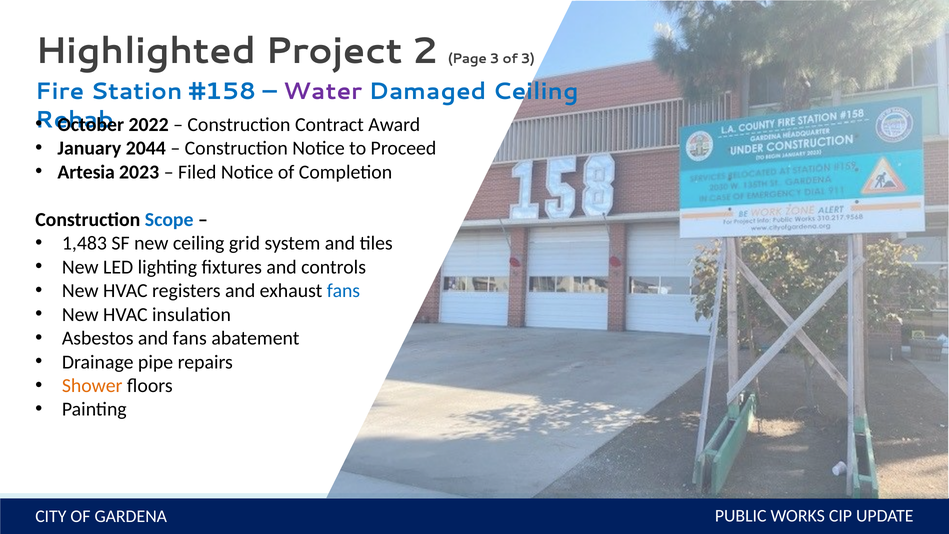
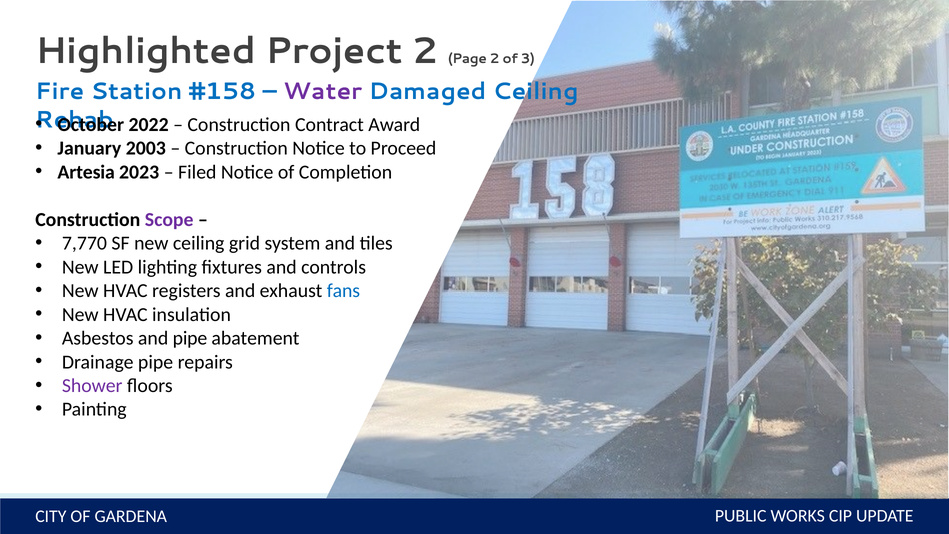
Page 3: 3 -> 2 (495, 58)
2044: 2044 -> 2003 (146, 148)
Scope colour: blue -> purple (169, 219)
1,483: 1,483 -> 7,770 (84, 243)
and fans: fans -> pipe (190, 338)
Shower colour: orange -> purple (92, 386)
